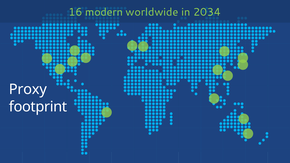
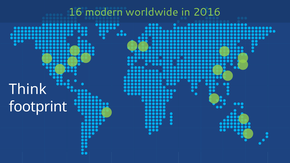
2034: 2034 -> 2016 (207, 12)
Proxy: Proxy -> Think (28, 89)
